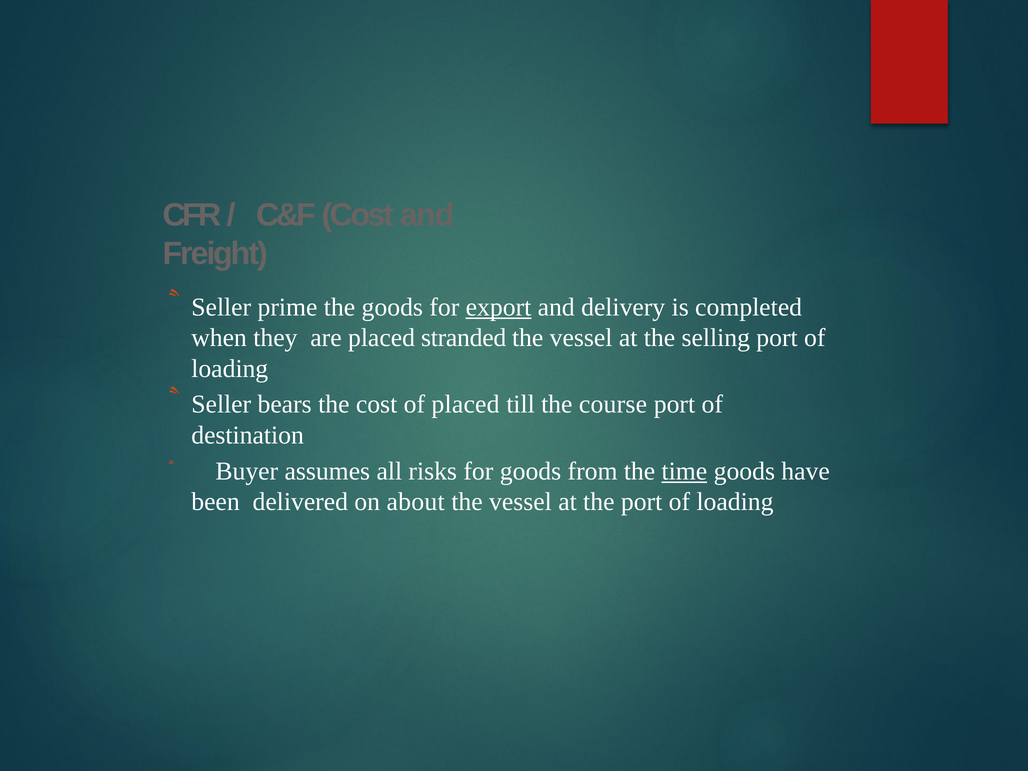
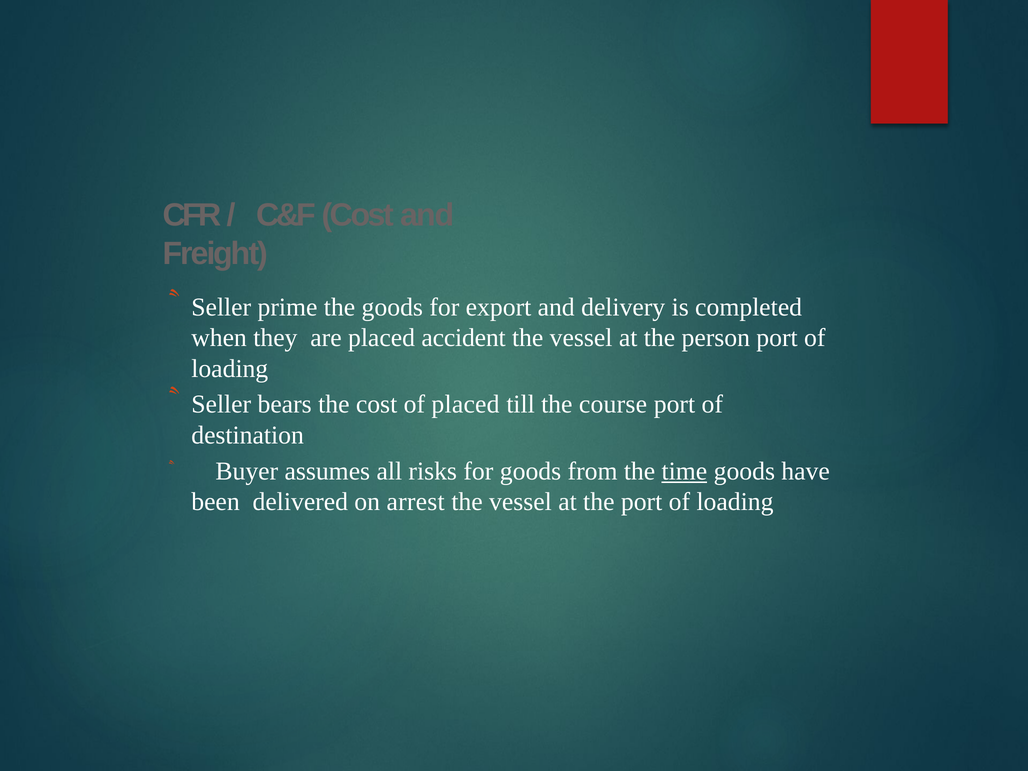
export underline: present -> none (498, 307)
stranded: stranded -> accident (464, 338)
selling: selling -> person (716, 338)
about: about -> arrest (416, 502)
